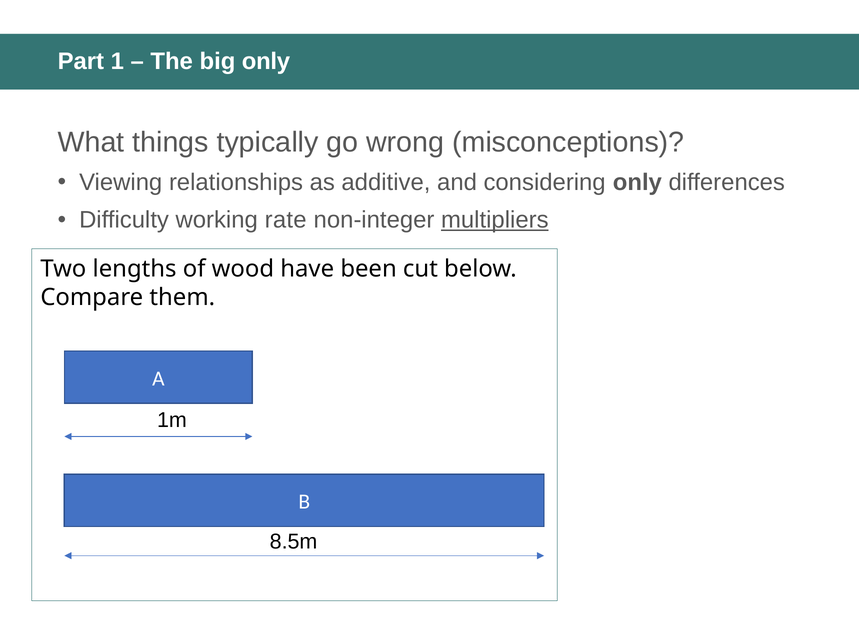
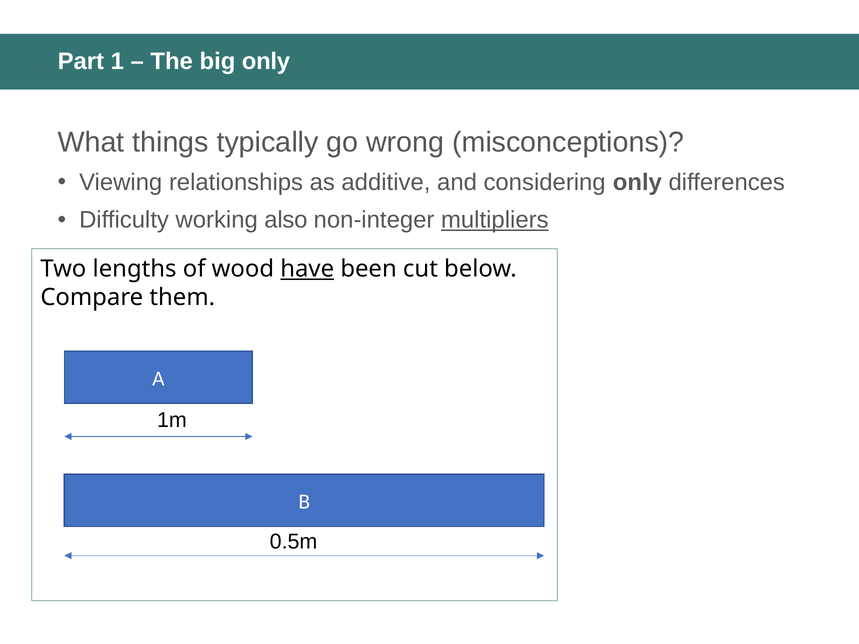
rate: rate -> also (286, 220)
have underline: none -> present (307, 269)
8.5m: 8.5m -> 0.5m (294, 542)
